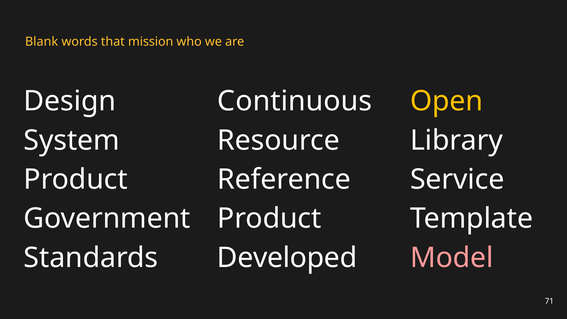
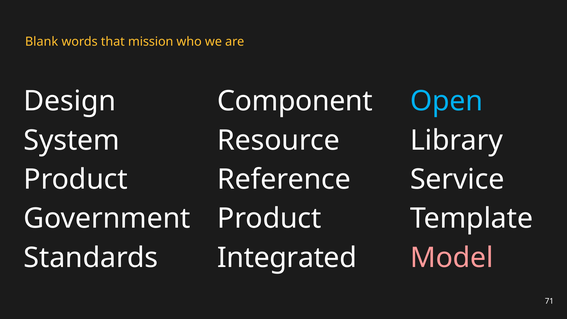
Continuous: Continuous -> Component (295, 101)
Open colour: yellow -> light blue (447, 101)
Developed: Developed -> Integrated (287, 258)
